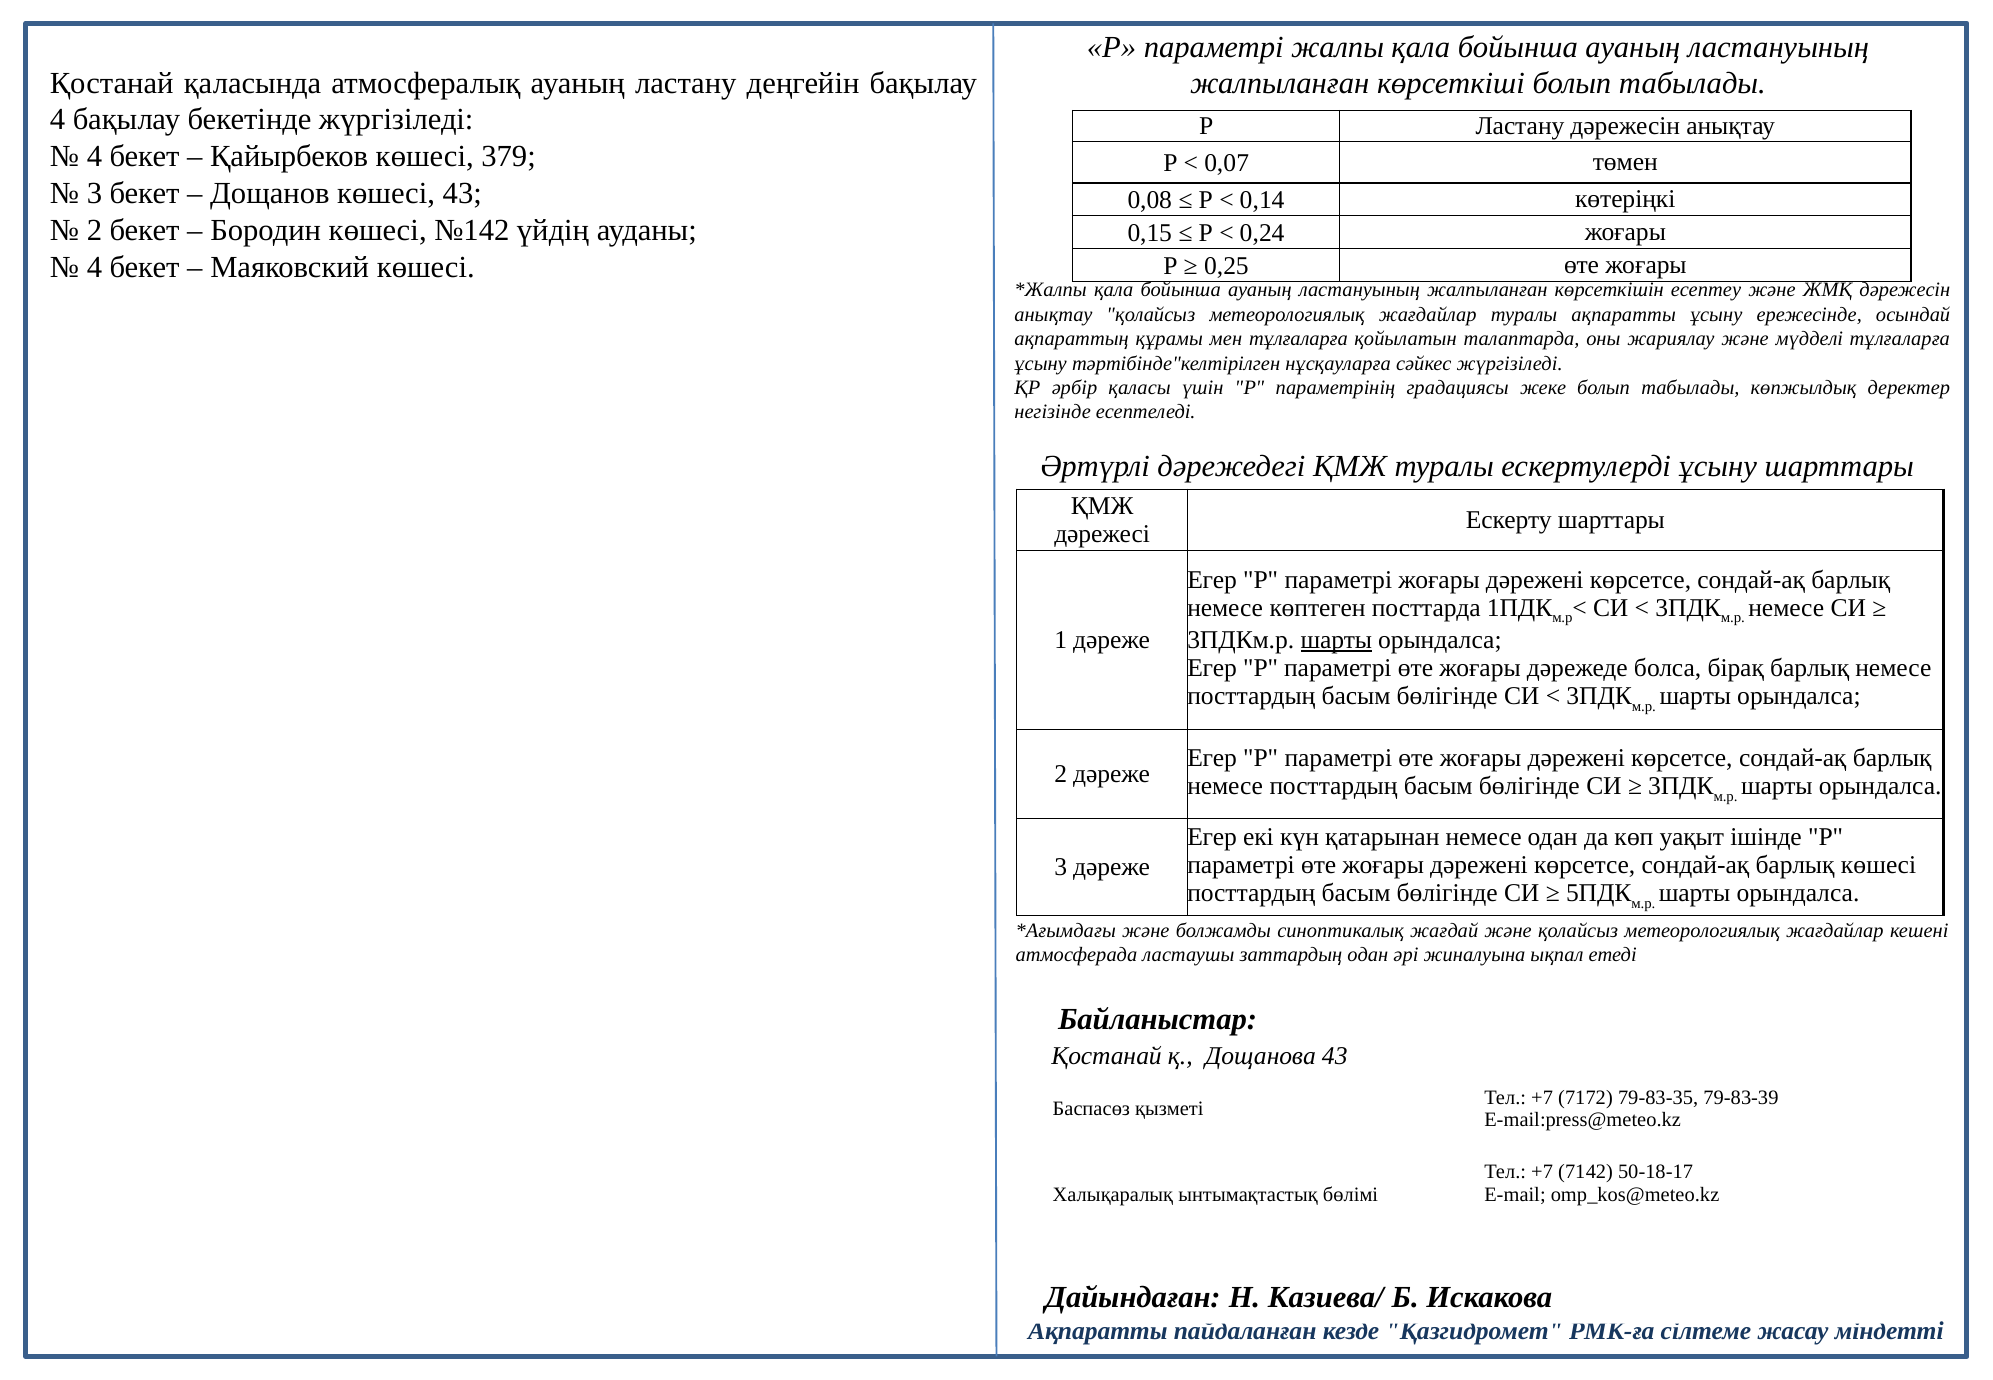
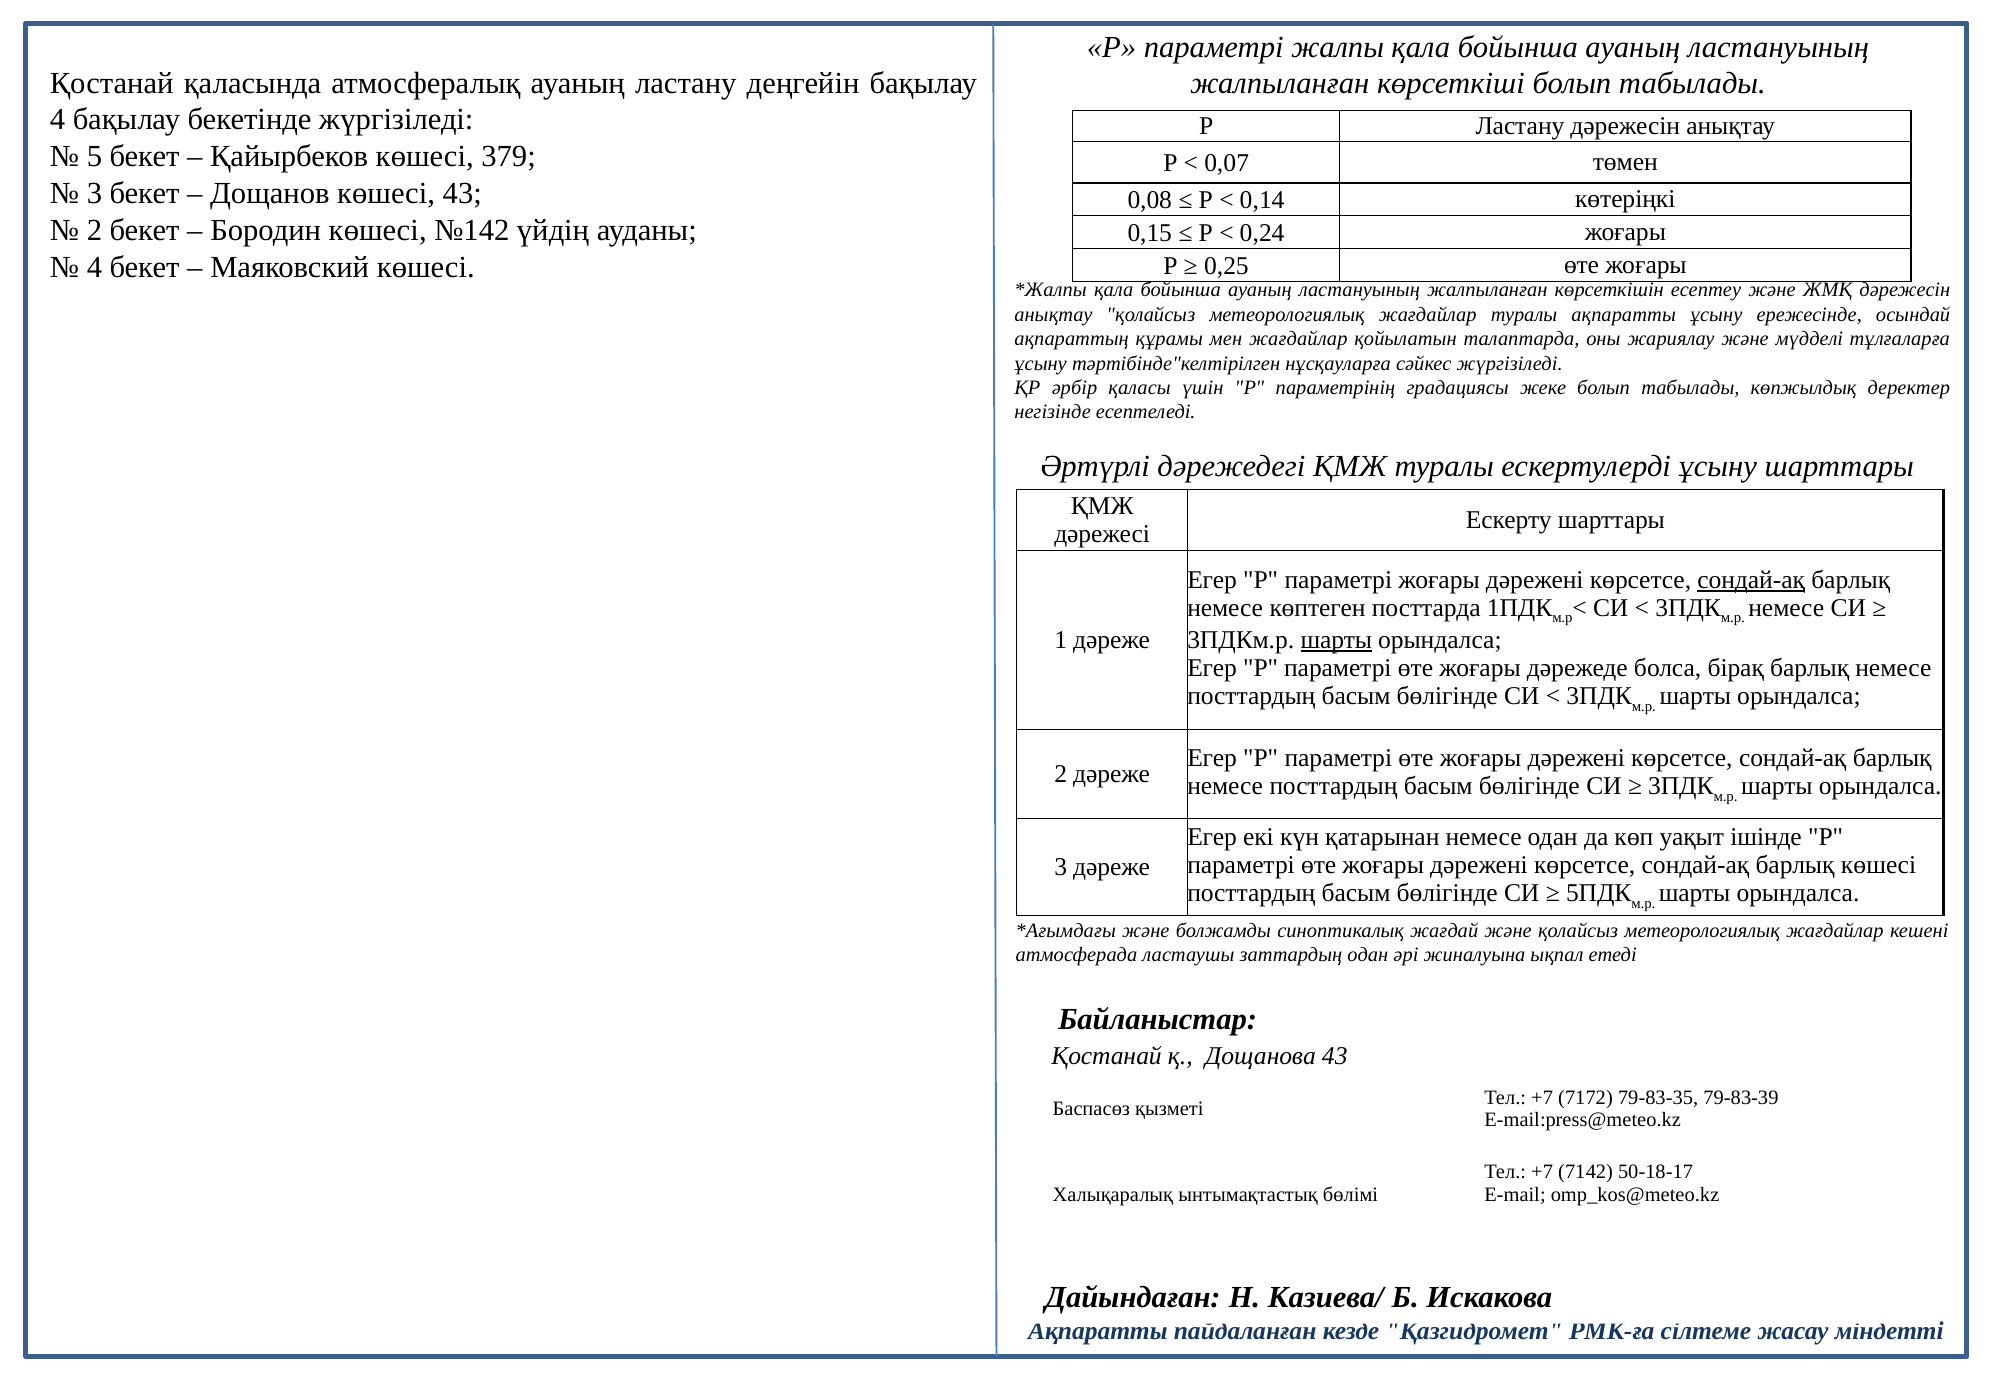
4: 4 -> 5 (94, 156)
мен тұлғаларға: тұлғаларға -> жағдайлар (1298, 339)
сондай-ақ underline: none -> present (1751, 580)
